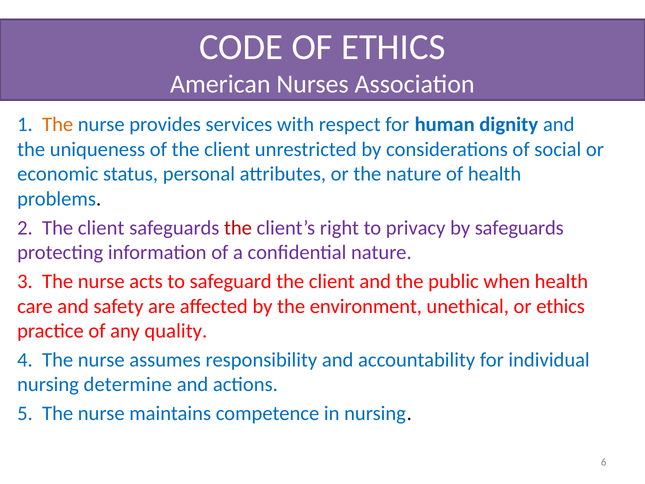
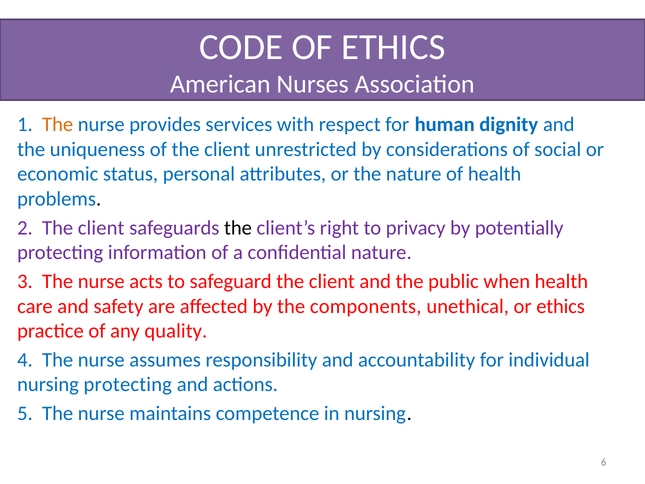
the colour: red -> black (238, 228)
by safeguards: safeguards -> potentially (519, 228)
environment: environment -> components (366, 306)
nursing determine: determine -> protecting (128, 384)
